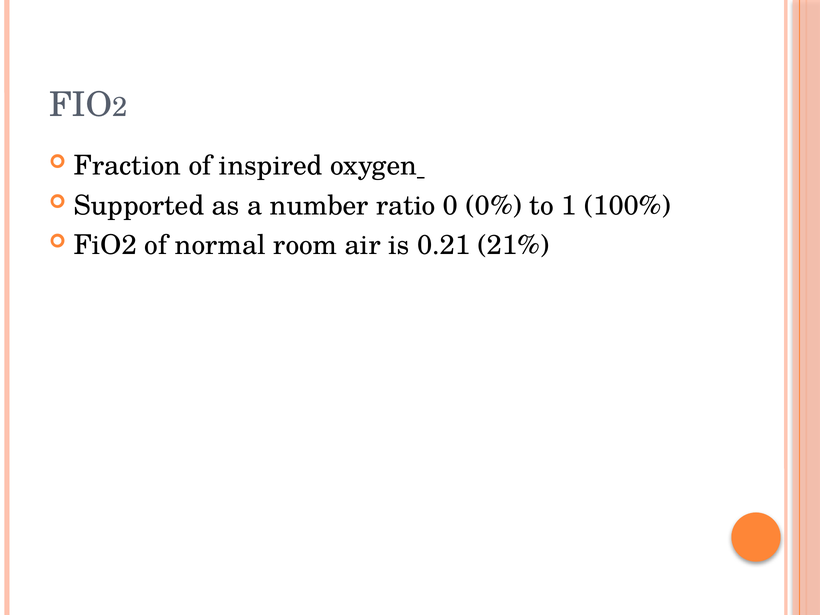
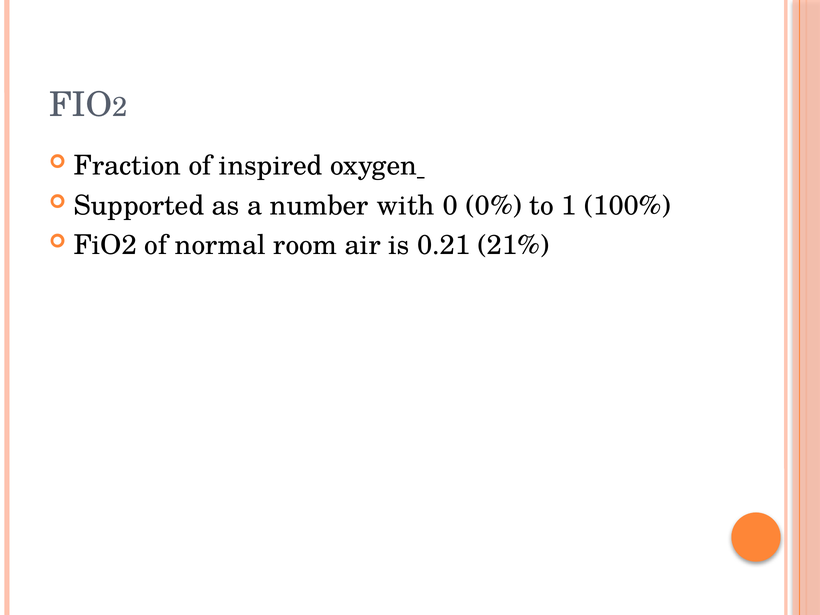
ratio: ratio -> with (406, 206)
